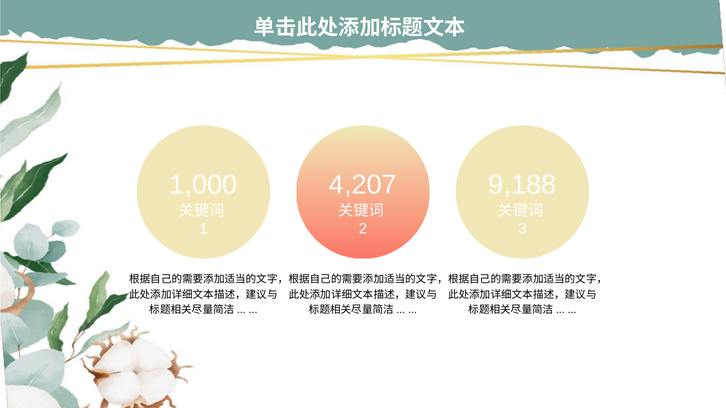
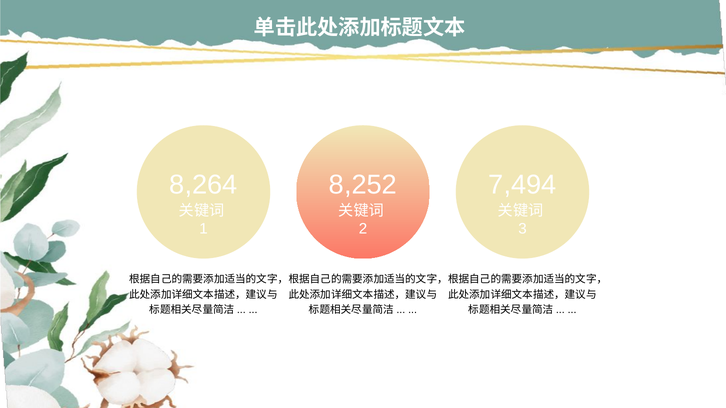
1,000: 1,000 -> 8,264 (203, 185)
4,207: 4,207 -> 8,252 (363, 185)
9,188: 9,188 -> 7,494 (522, 185)
